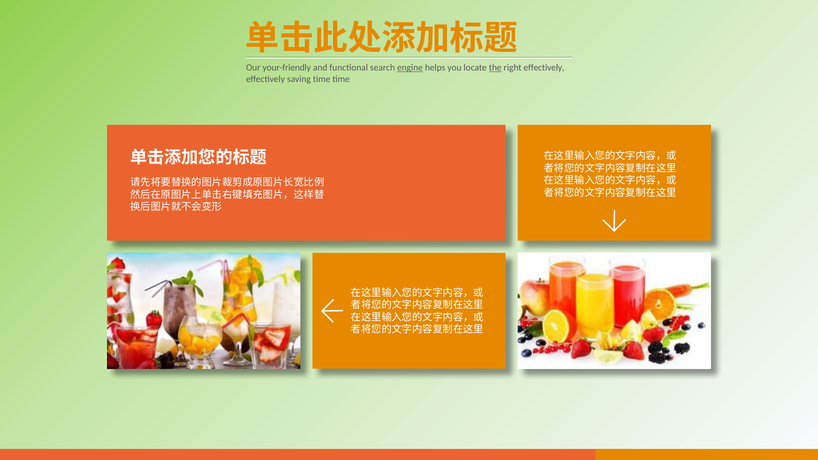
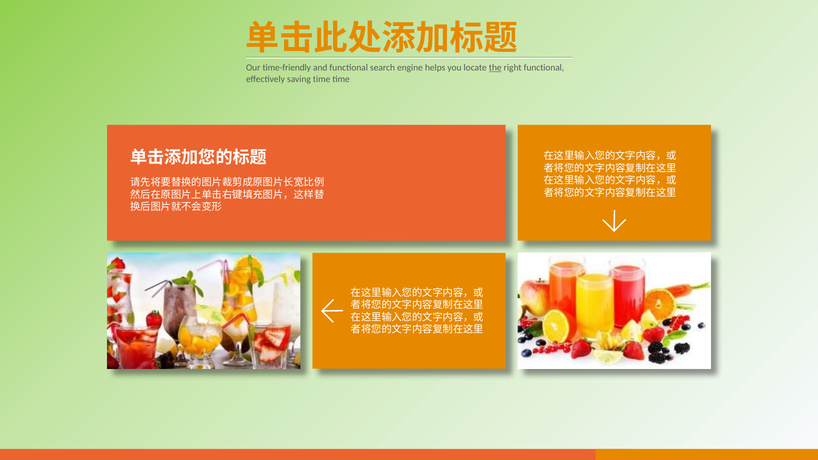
your-friendly: your-friendly -> time-friendly (287, 68)
engine underline: present -> none (410, 68)
right effectively: effectively -> functional (544, 68)
